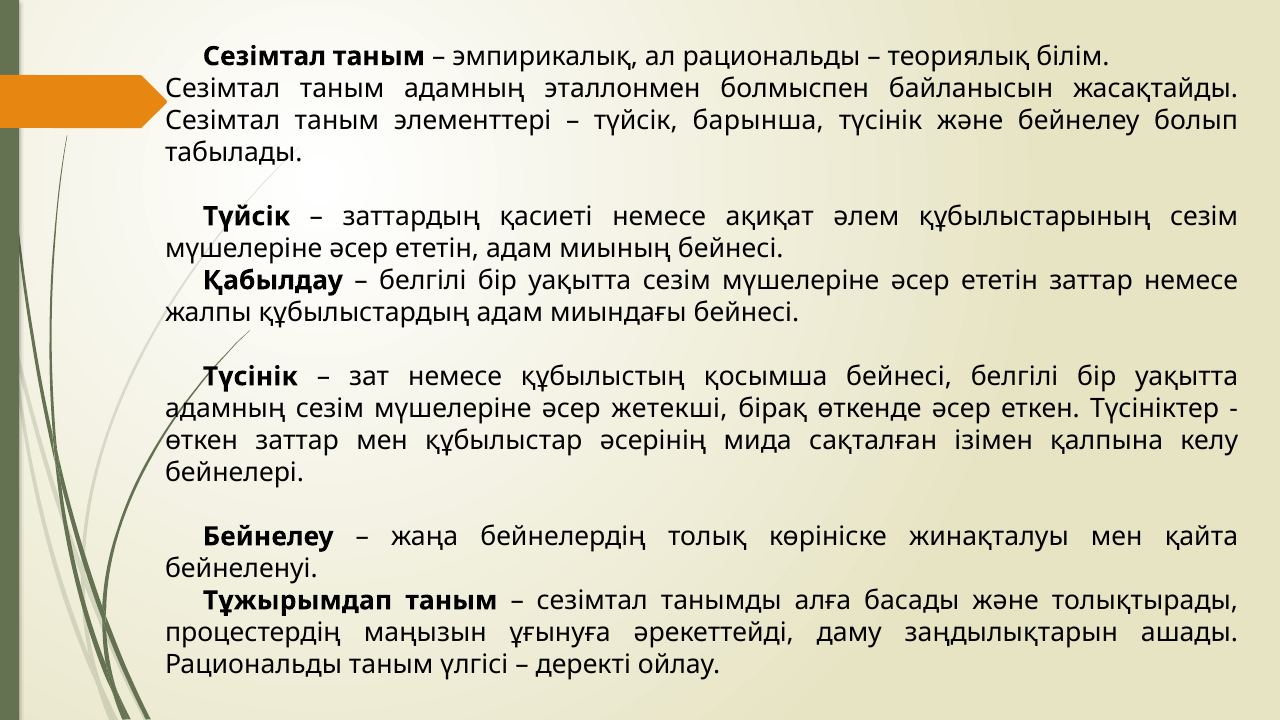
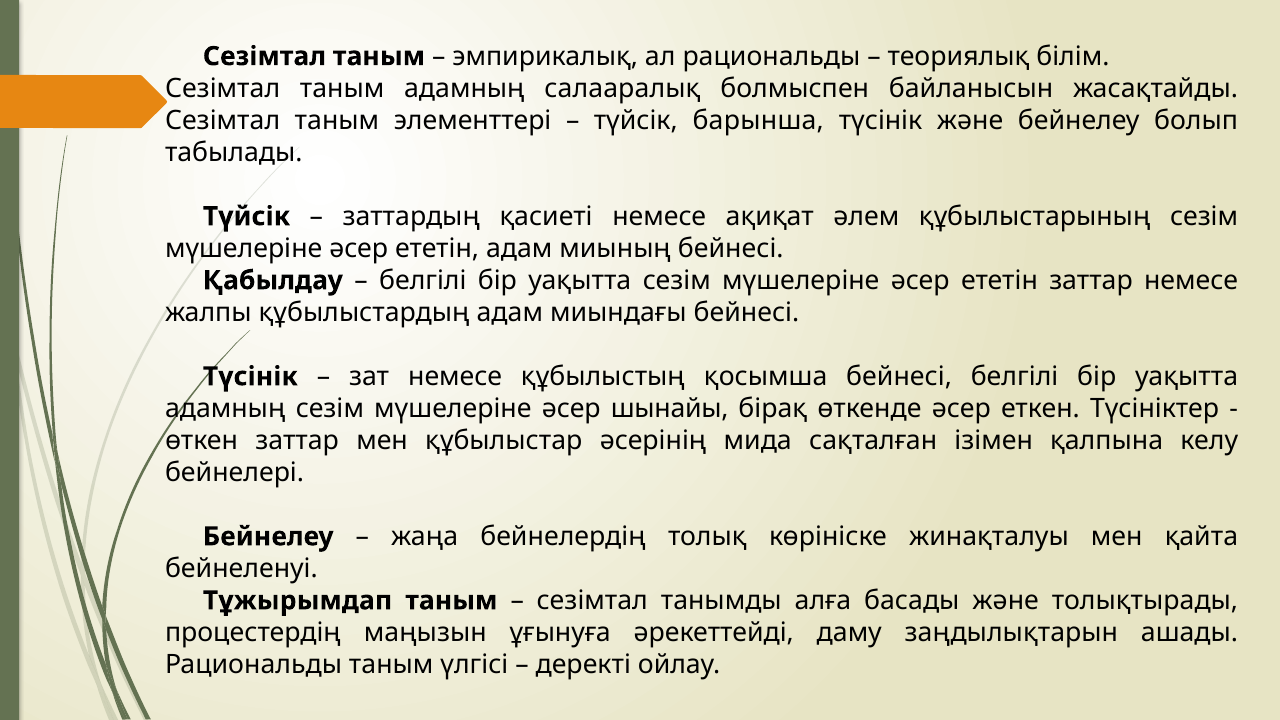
эталлонмен: эталлонмен -> салааралық (622, 88)
жетекші: жетекші -> шынайы (670, 409)
